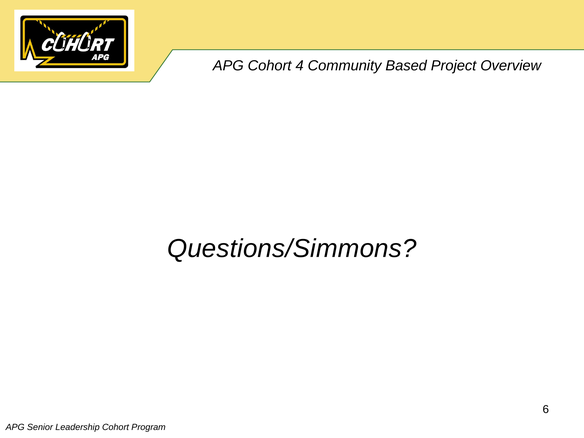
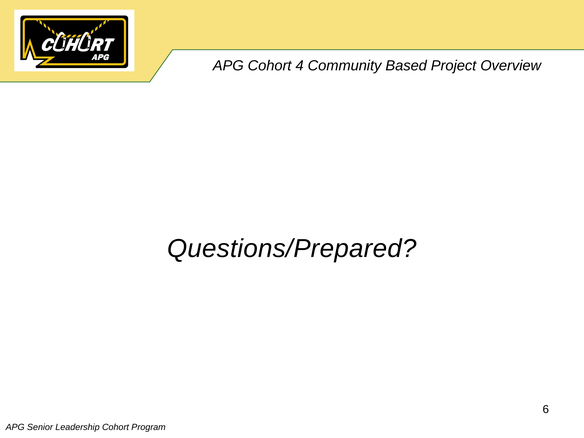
Questions/Simmons: Questions/Simmons -> Questions/Prepared (292, 249)
